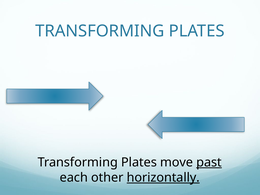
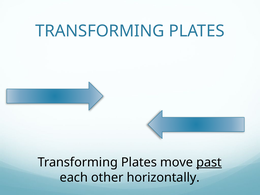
horizontally underline: present -> none (163, 178)
